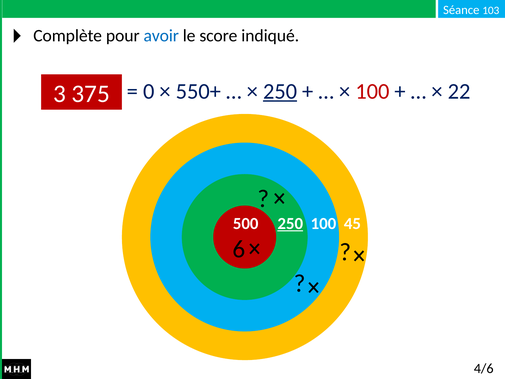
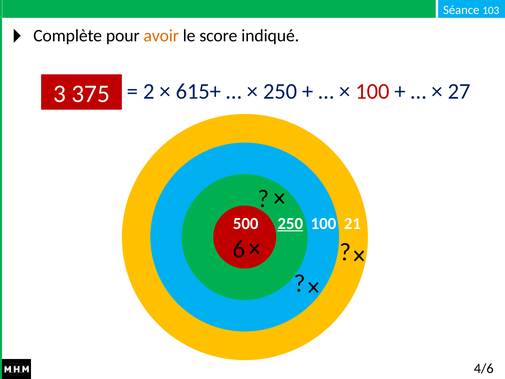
avoir colour: blue -> orange (161, 36)
0: 0 -> 2 (149, 91)
550+: 550+ -> 615+ (198, 91)
250 underline: present -> none (280, 91)
22: 22 -> 27 (459, 91)
45: 45 -> 21 (352, 223)
